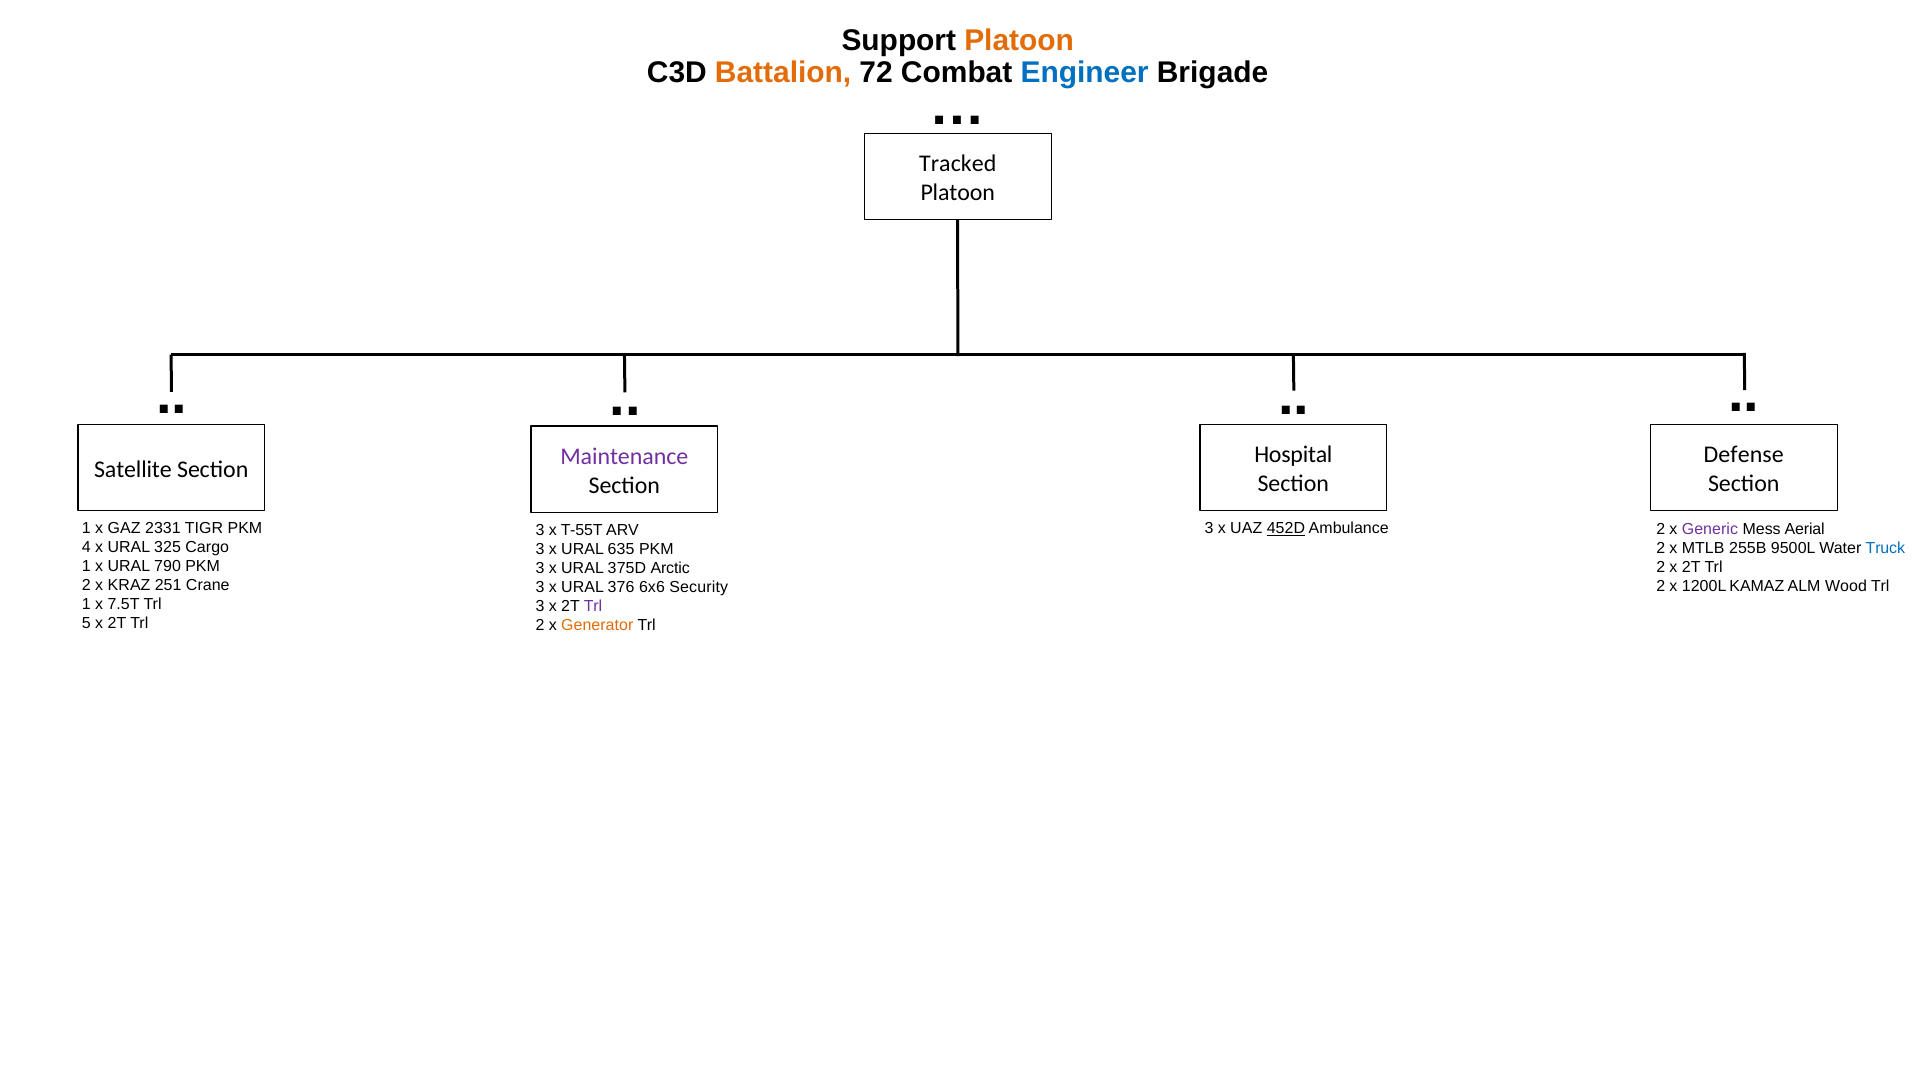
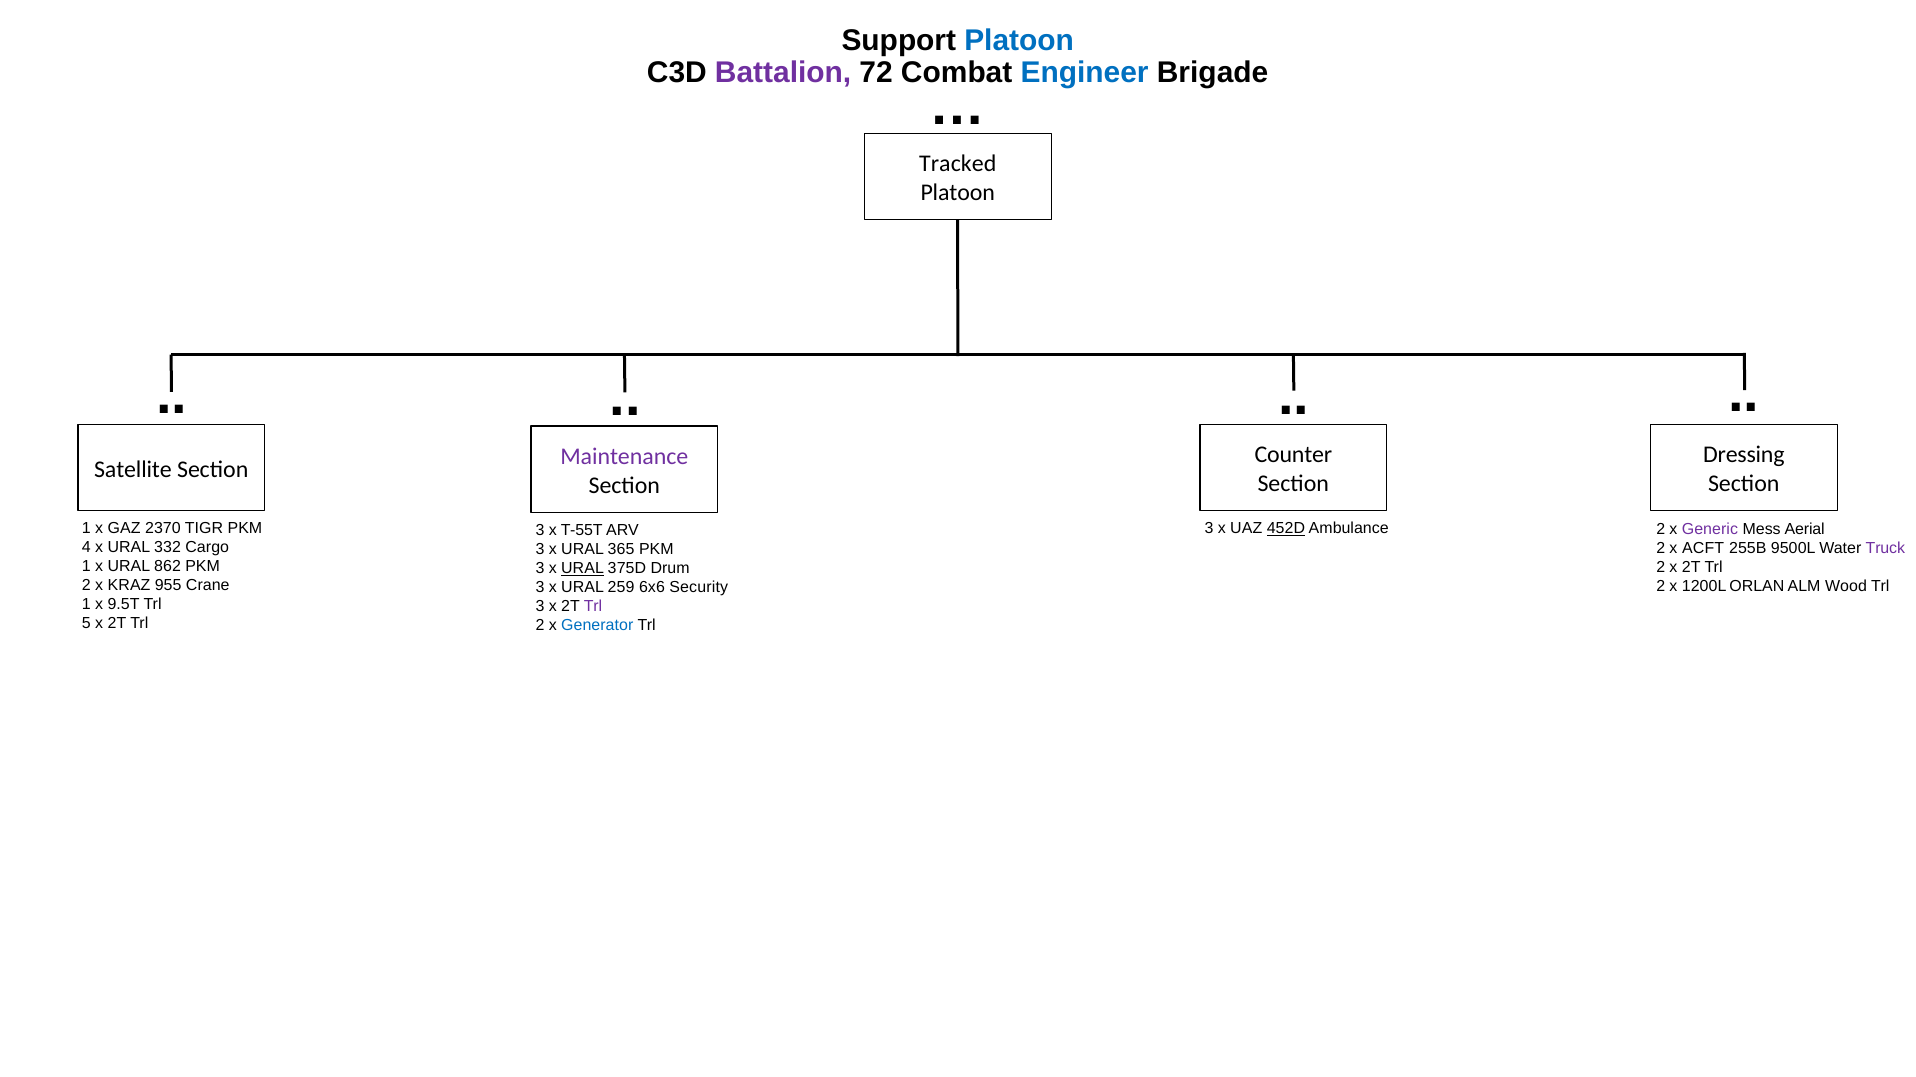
Platoon colour: orange -> blue (1019, 40)
Battalion colour: orange -> purple (783, 73)
Hospital: Hospital -> Counter (1293, 455)
Defense: Defense -> Dressing (1744, 455)
2331: 2331 -> 2370 (163, 528)
325: 325 -> 332 (167, 547)
MTLB: MTLB -> ACFT (1703, 549)
Truck colour: blue -> purple (1885, 549)
635: 635 -> 365 (621, 550)
790: 790 -> 862 (167, 566)
URAL underline: none -> present (583, 569)
Arctic: Arctic -> Drum (670, 569)
251: 251 -> 955 (168, 586)
KAMAZ: KAMAZ -> ORLAN (1757, 587)
376: 376 -> 259 (621, 588)
7.5T: 7.5T -> 9.5T (124, 605)
Generator colour: orange -> blue (597, 626)
